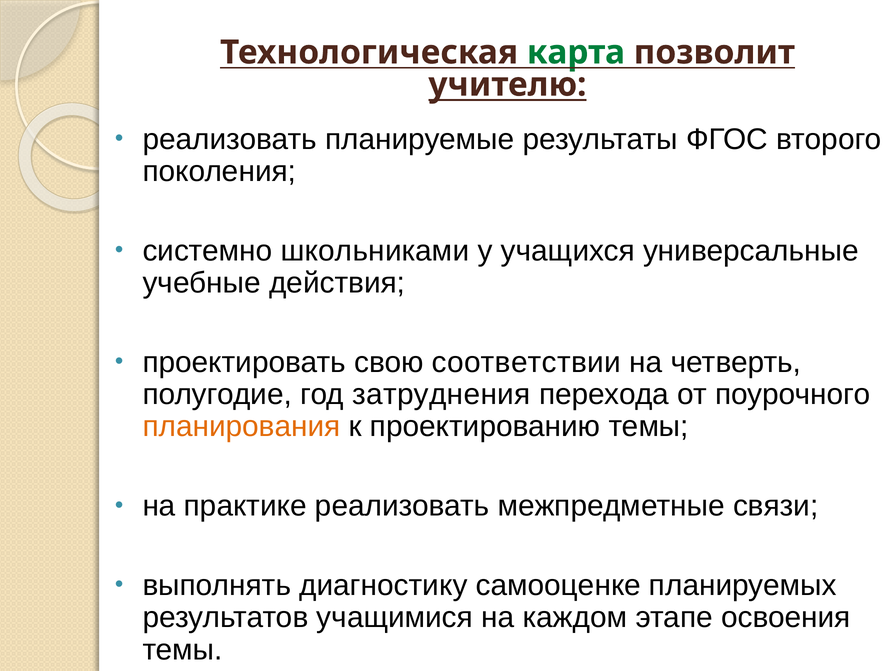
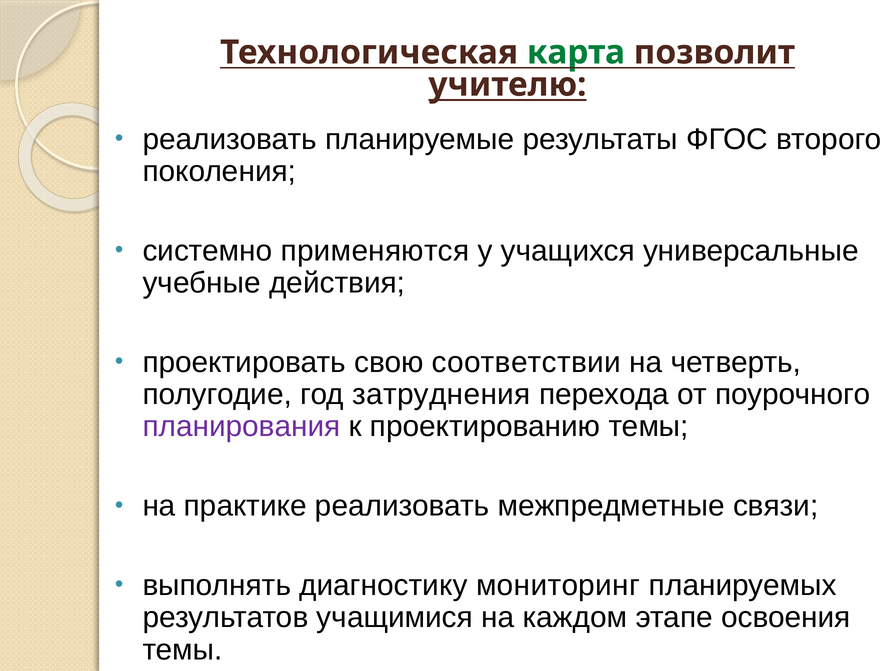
школьниками: школьниками -> применяются (375, 251)
планирования colour: orange -> purple (241, 427)
самооценке: самооценке -> мониторинг (558, 586)
